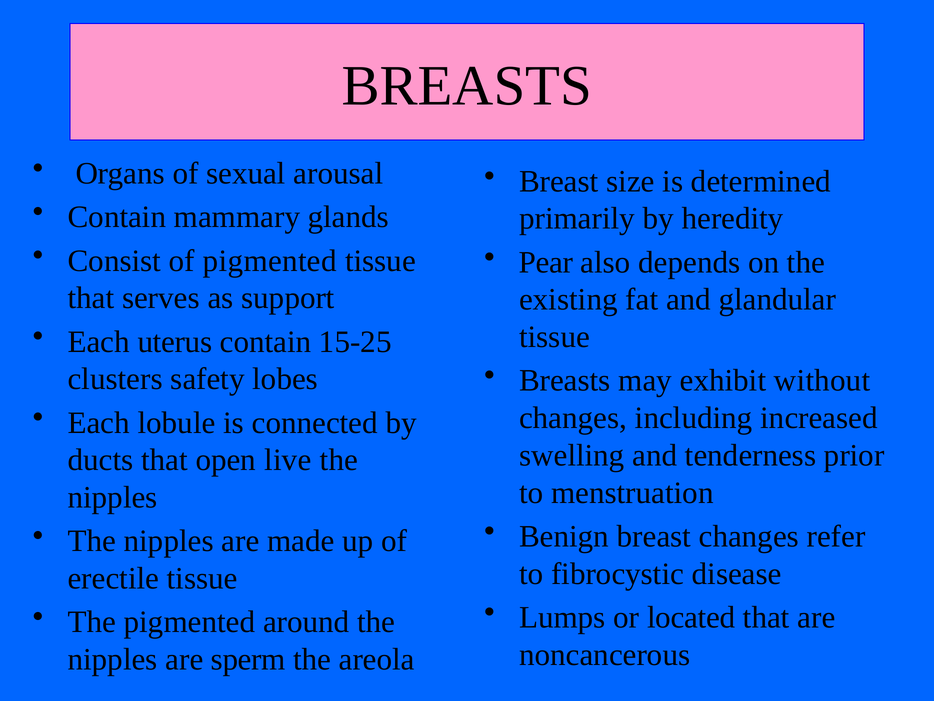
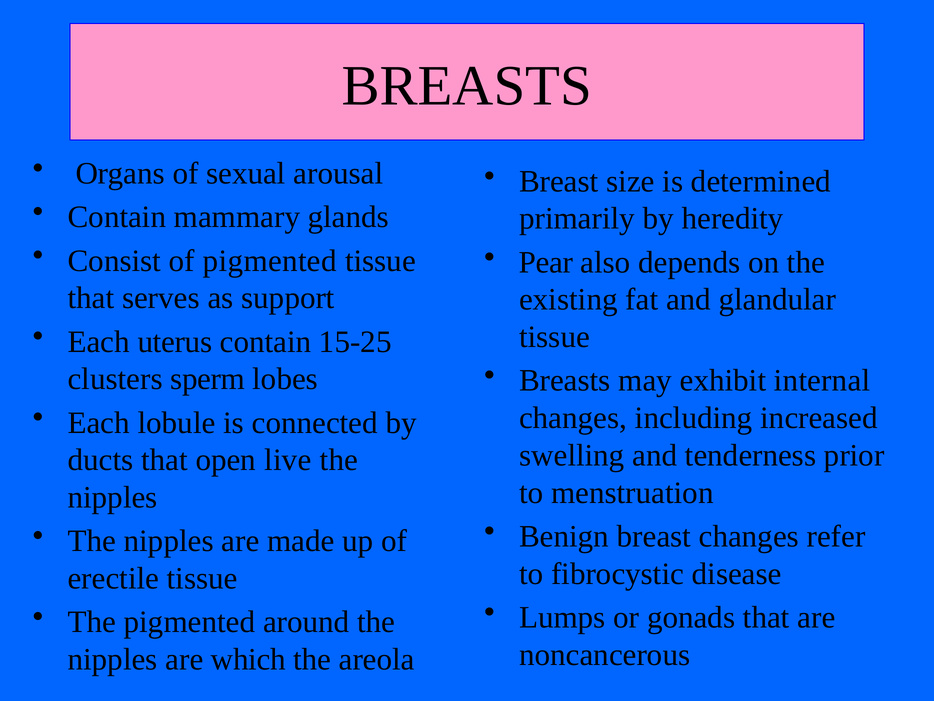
without: without -> internal (822, 380)
safety: safety -> sperm (208, 379)
located: located -> gonads (691, 617)
sperm: sperm -> which (248, 659)
